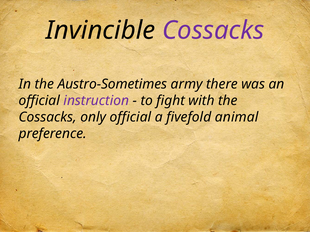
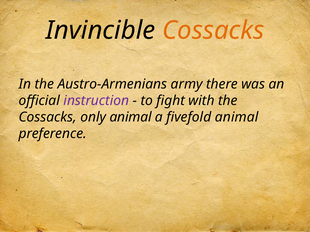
Cossacks colour: purple -> orange (213, 30)
Austro-Sometimes: Austro-Sometimes -> Austro-Armenians (112, 84)
only official: official -> animal (131, 117)
